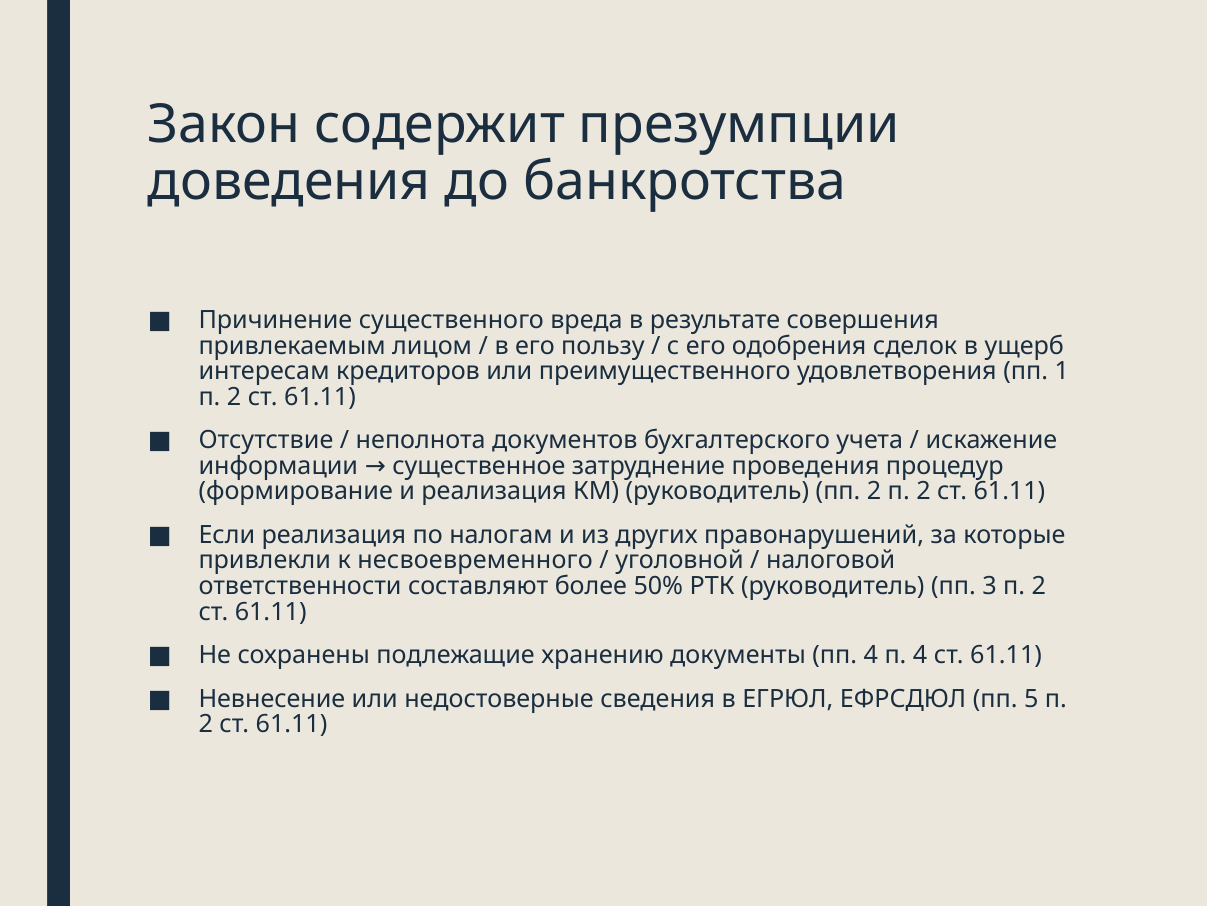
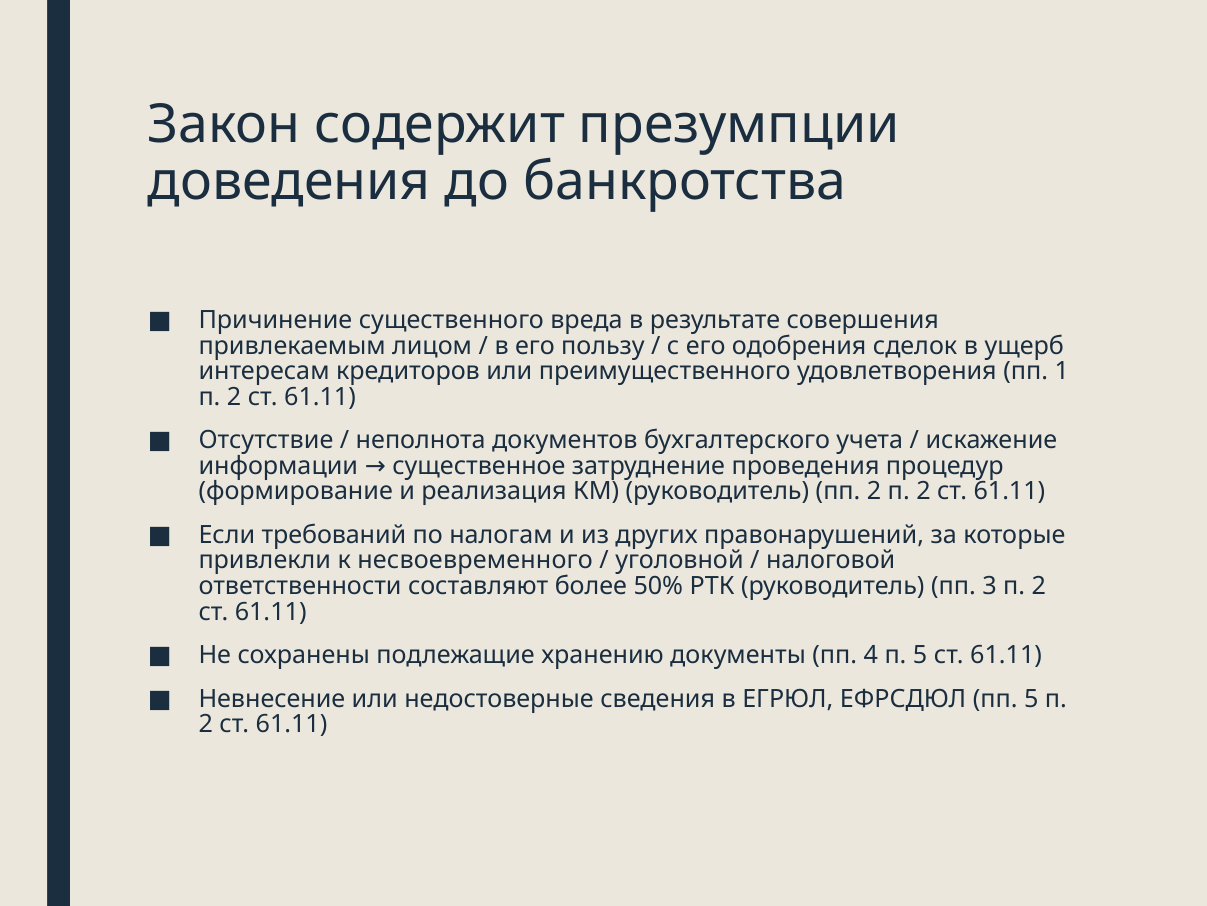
Если реализация: реализация -> требований (334, 535)
п 4: 4 -> 5 (920, 655)
